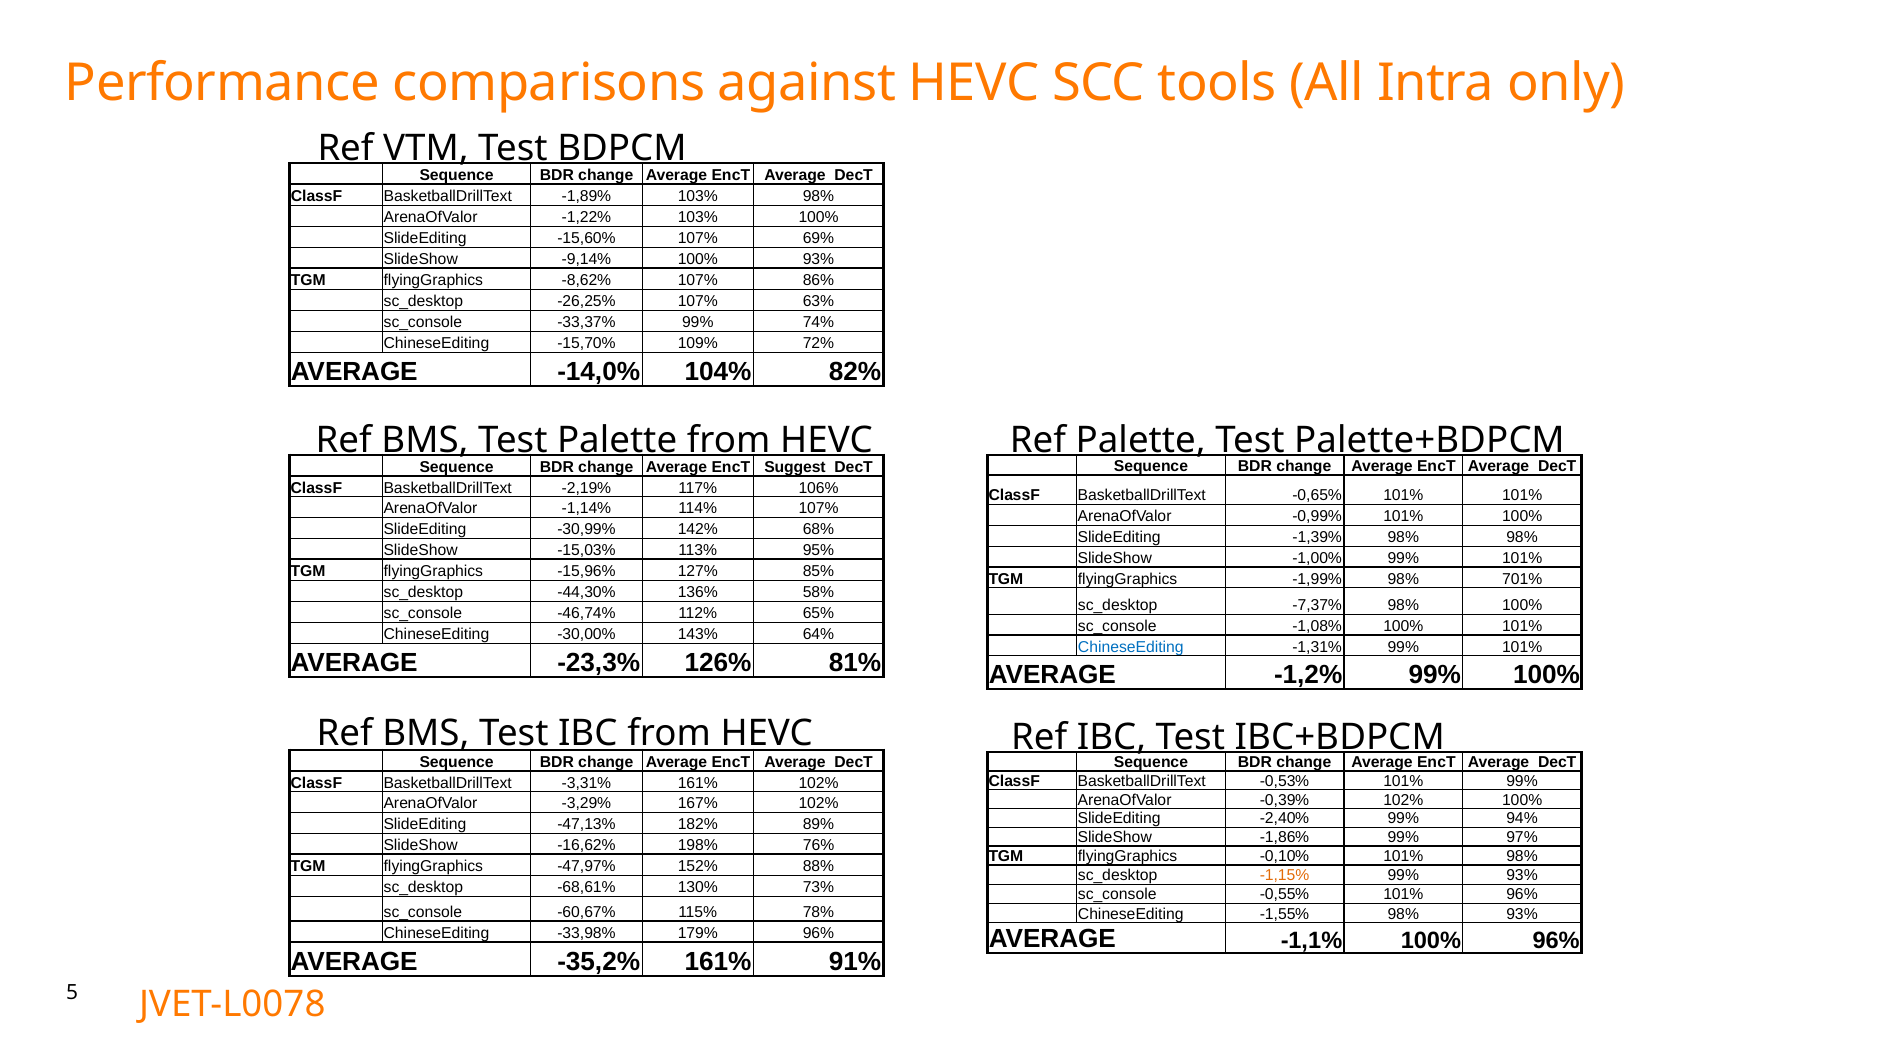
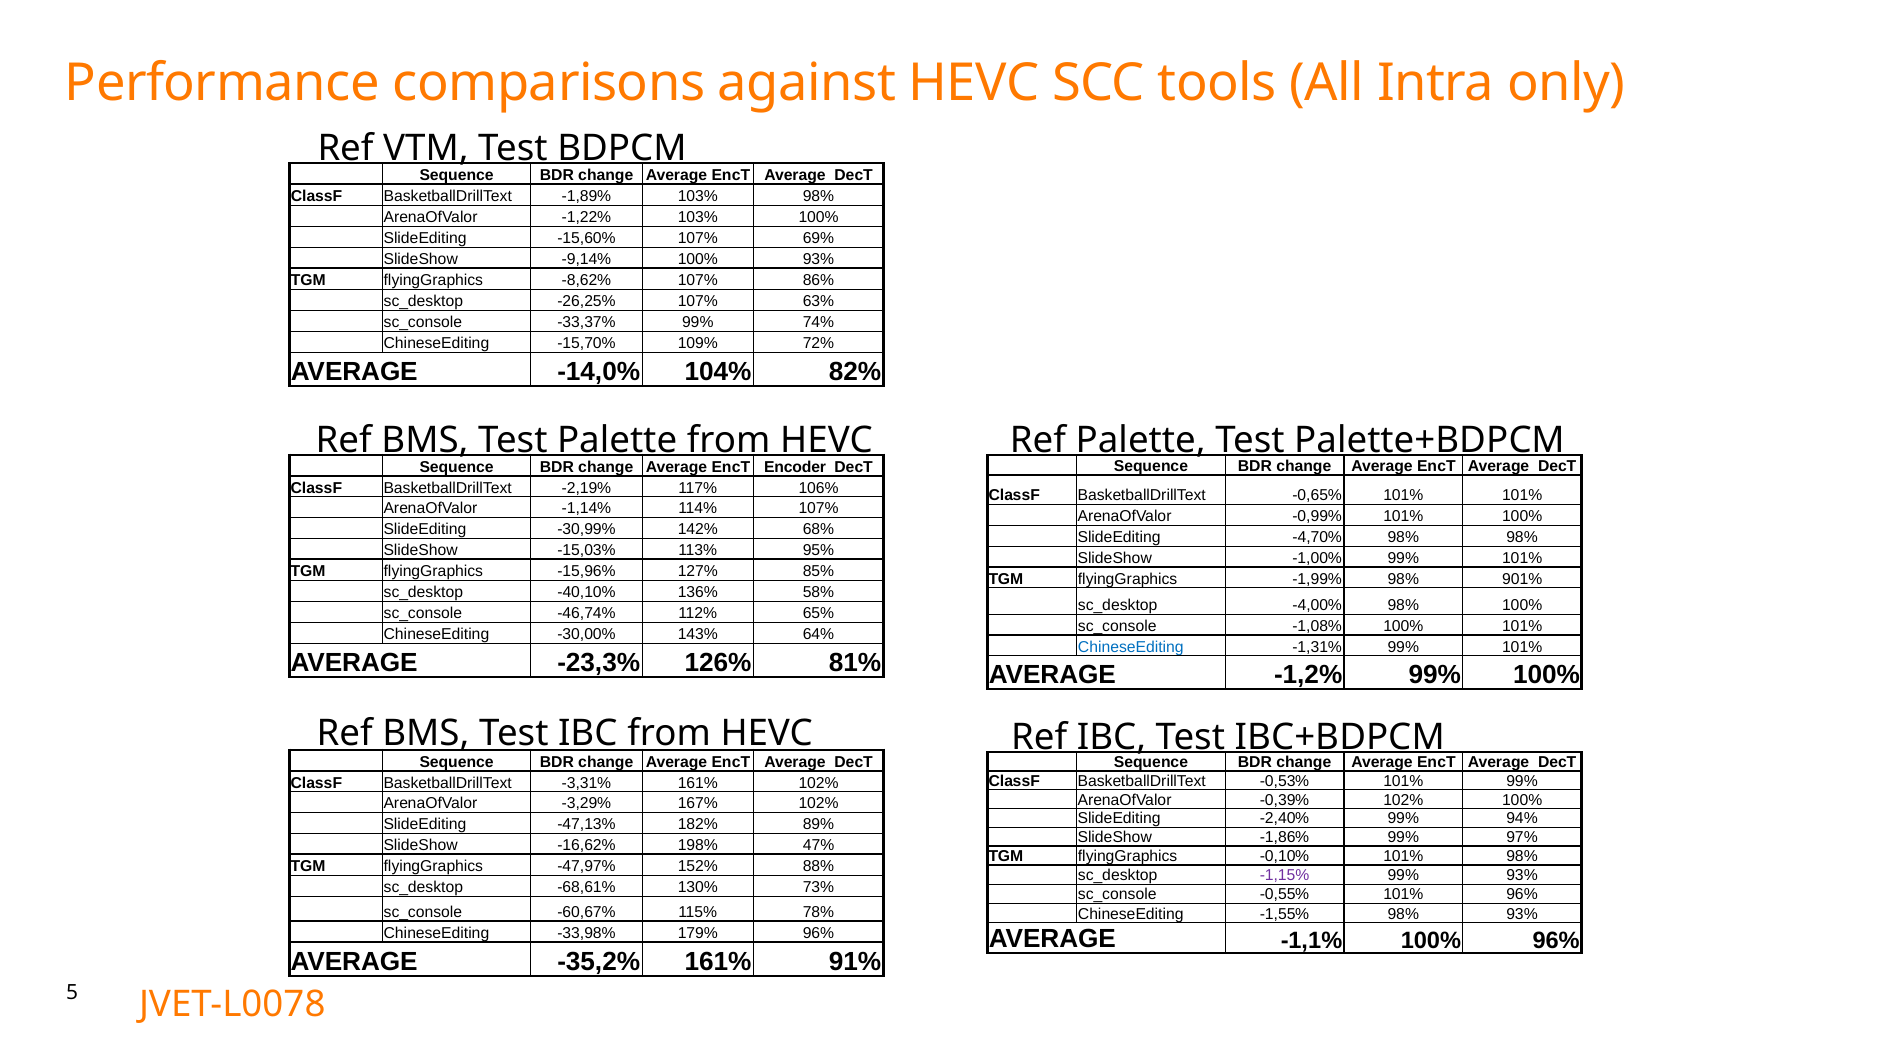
Suggest: Suggest -> Encoder (795, 467)
-1,39%: -1,39% -> -4,70% (1317, 537)
701%: 701% -> 901% (1522, 579)
-44,30%: -44,30% -> -40,10% (587, 592)
-7,37%: -7,37% -> -4,00% (1317, 605)
76%: 76% -> 47% (819, 845)
-1,15% colour: orange -> purple (1285, 876)
